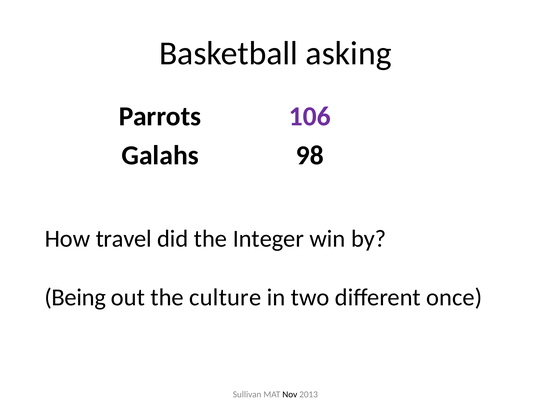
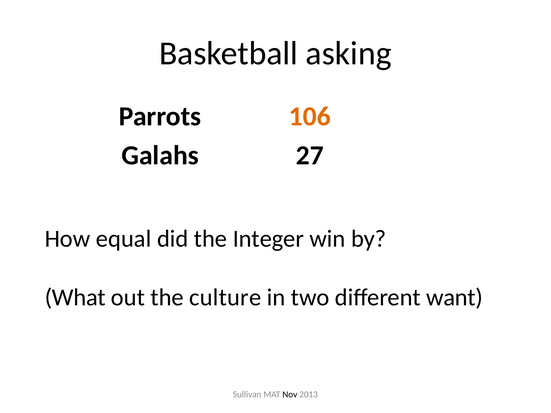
106 colour: purple -> orange (310, 116)
98: 98 -> 27 (310, 156)
travel: travel -> equal (124, 239)
Being: Being -> What (75, 298)
once: once -> want (454, 298)
